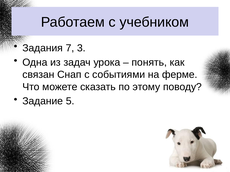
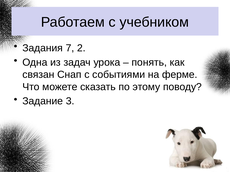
3: 3 -> 2 (81, 48)
5: 5 -> 3 (70, 101)
